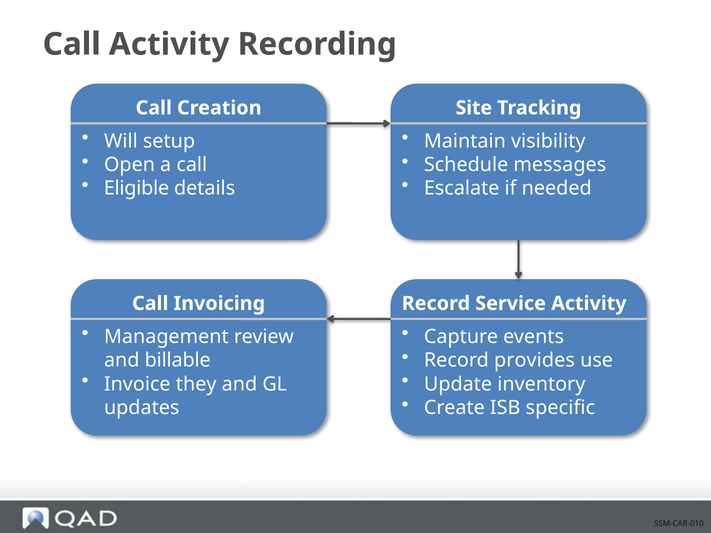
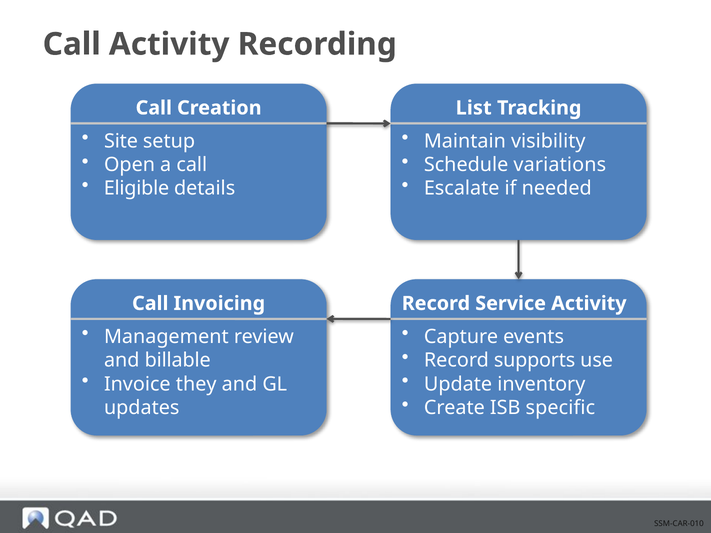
Site: Site -> List (474, 108)
Will: Will -> Site (121, 141)
messages: messages -> variations (560, 165)
provides: provides -> supports (535, 360)
